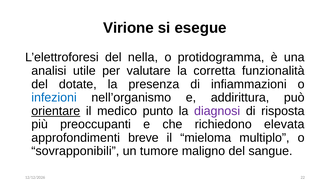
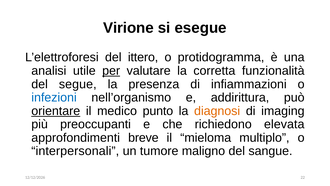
nella: nella -> ittero (143, 57)
per underline: none -> present (111, 71)
dotate: dotate -> segue (78, 84)
diagnosi colour: purple -> orange (217, 111)
risposta: risposta -> imaging (283, 111)
sovrapponibili: sovrapponibili -> interpersonali (75, 151)
